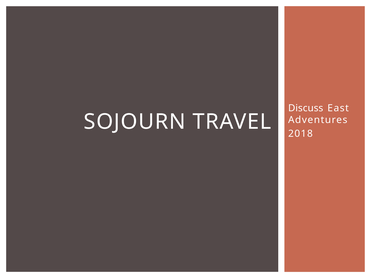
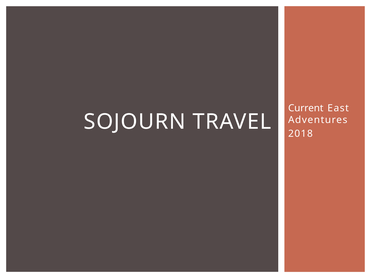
Discuss: Discuss -> Current (306, 108)
